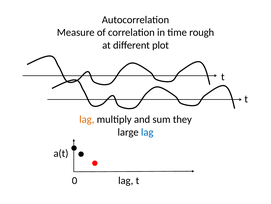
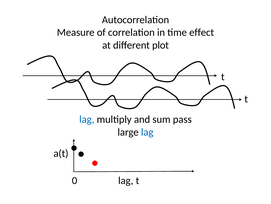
rough: rough -> effect (202, 32)
lag colour: orange -> blue (87, 119)
they: they -> pass (182, 119)
